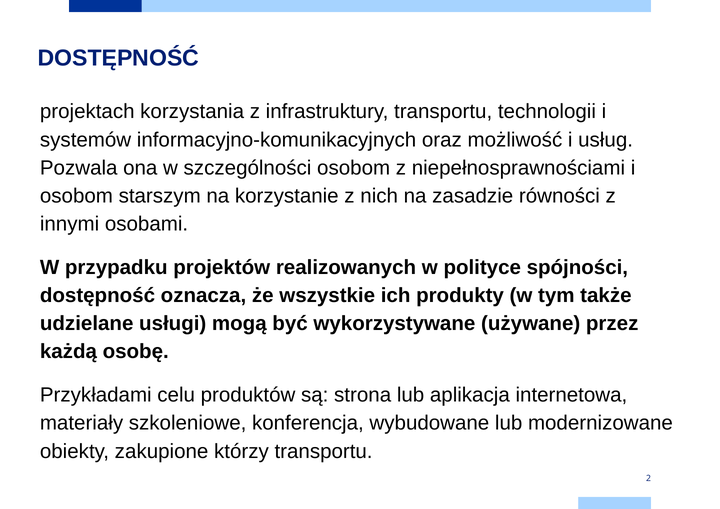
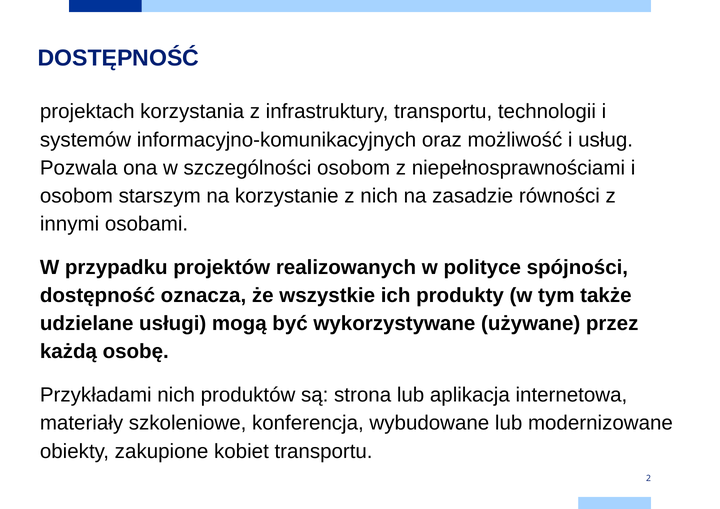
Przykładami celu: celu -> nich (176, 395)
którzy: którzy -> kobiet (241, 451)
